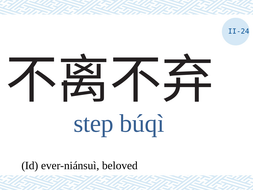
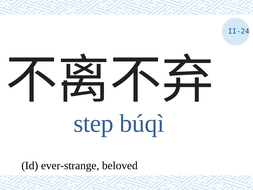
ever-niánsuì: ever-niánsuì -> ever-strange (70, 165)
